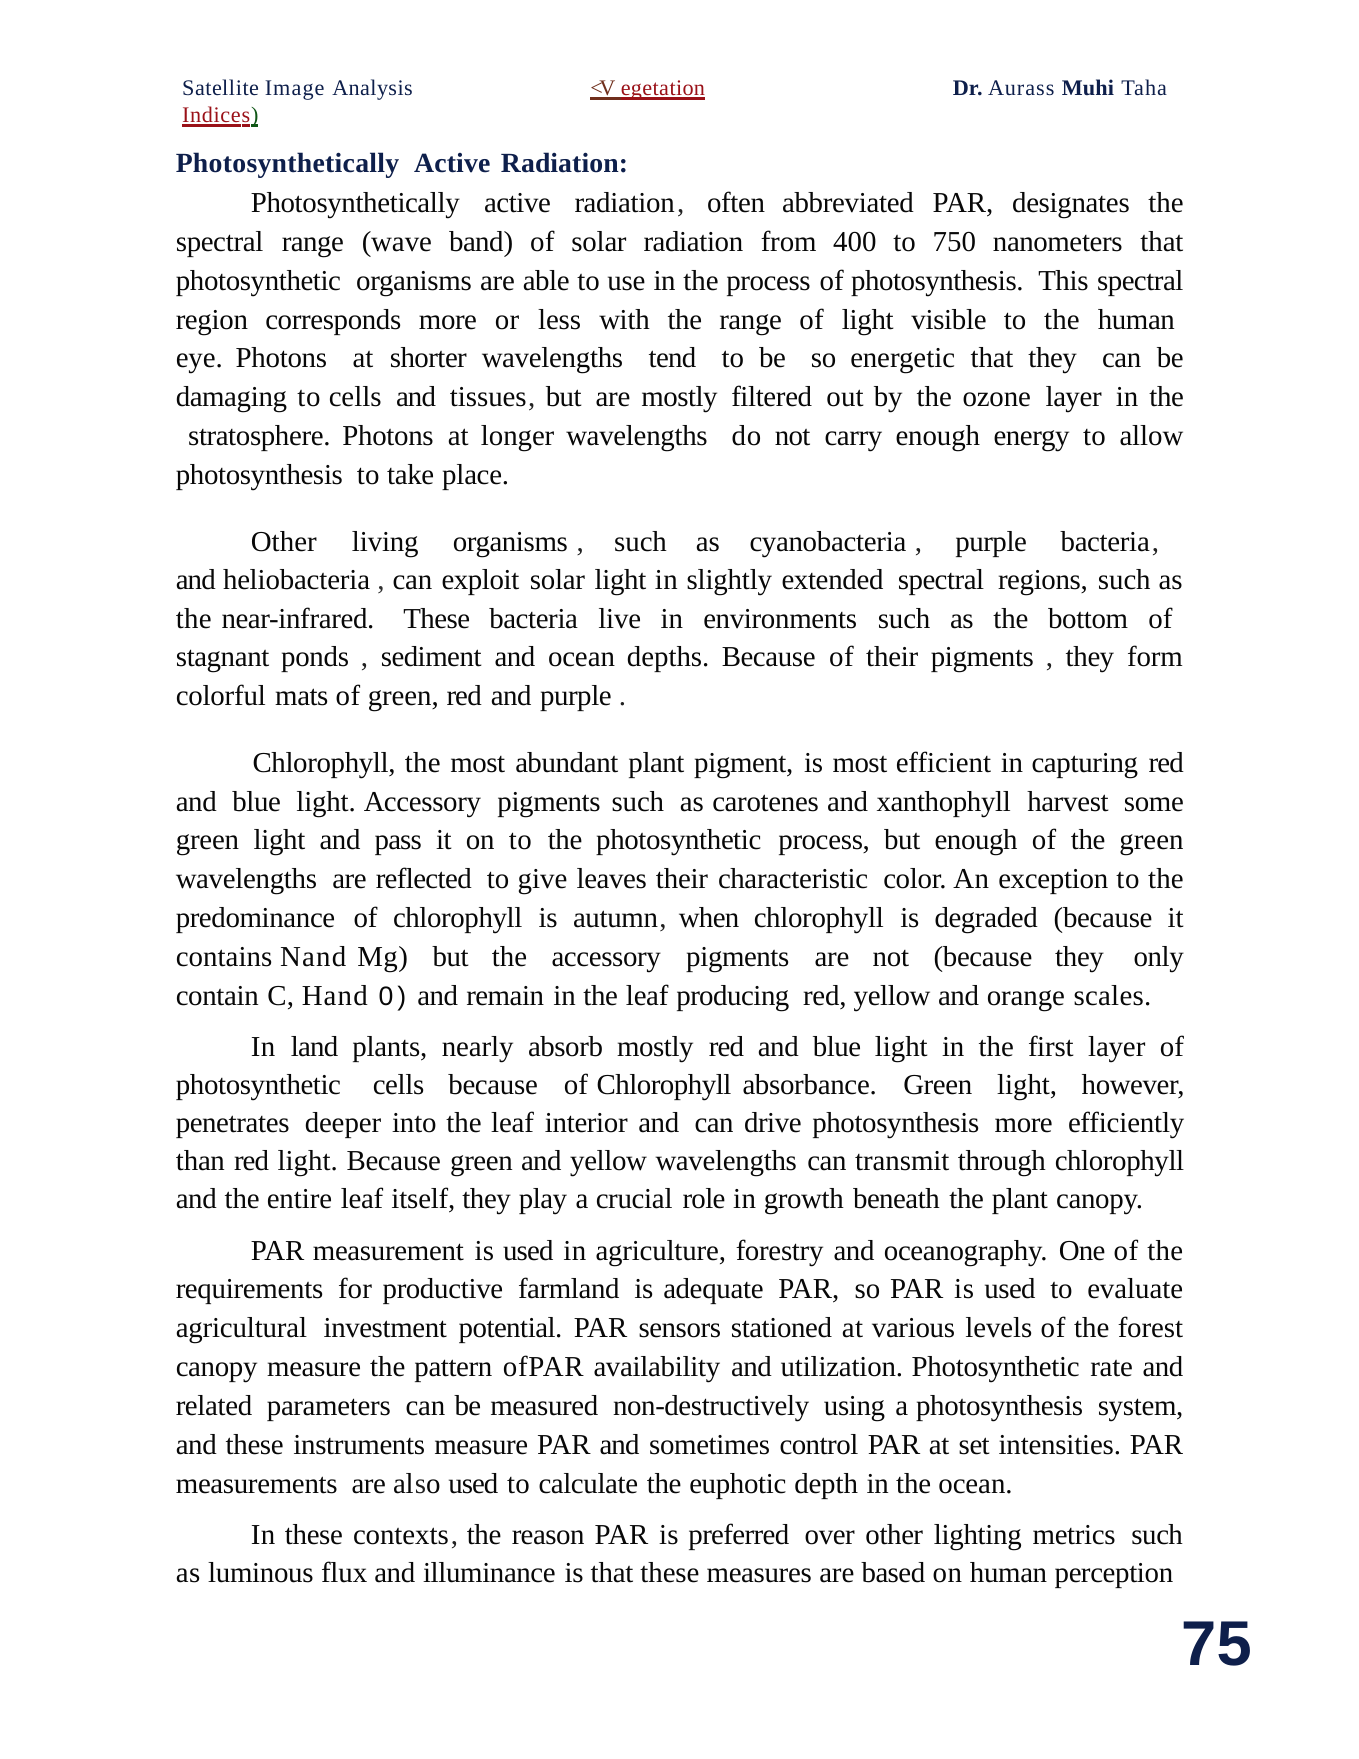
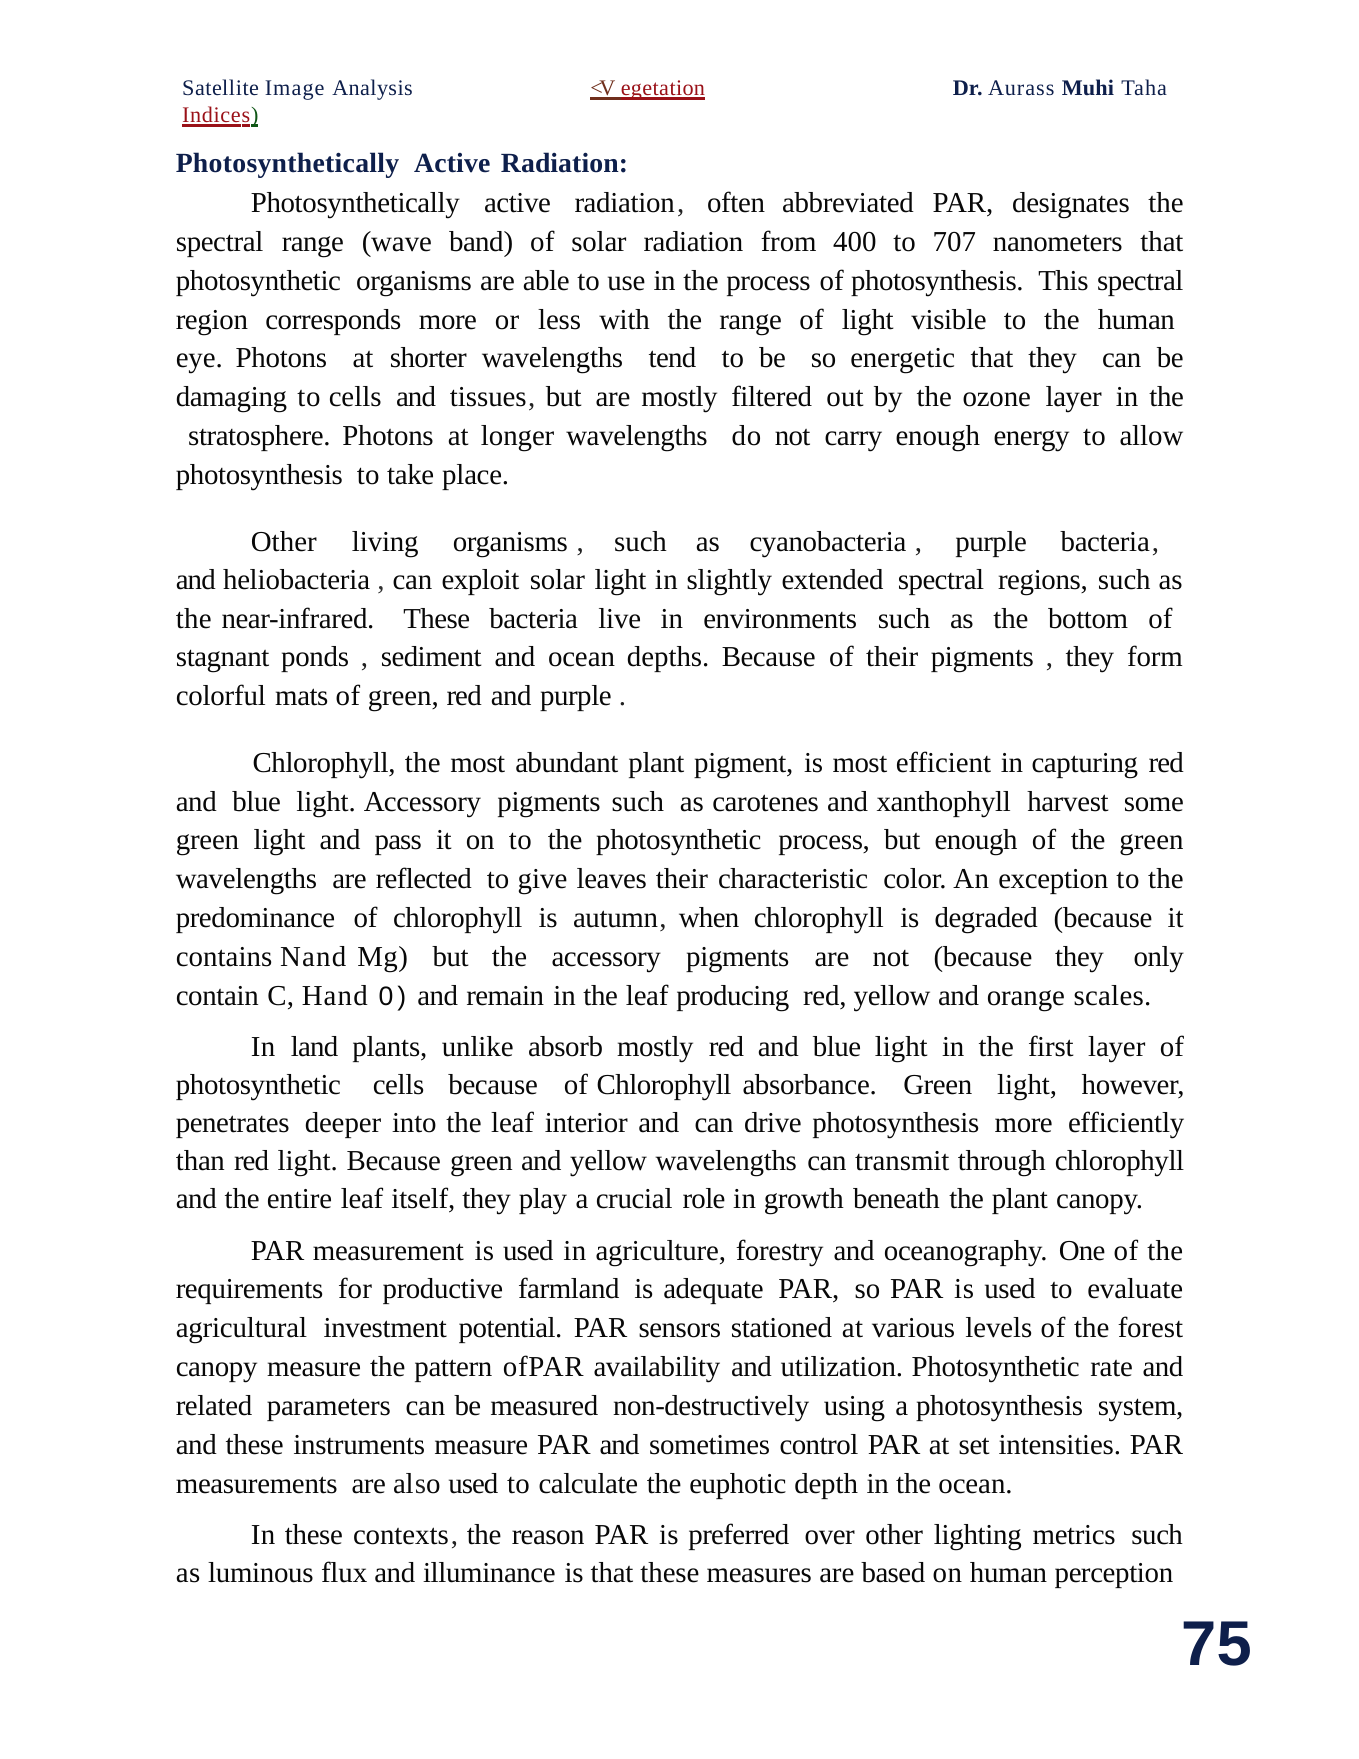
750: 750 -> 707 (954, 242)
nearly: nearly -> unlike (478, 1047)
